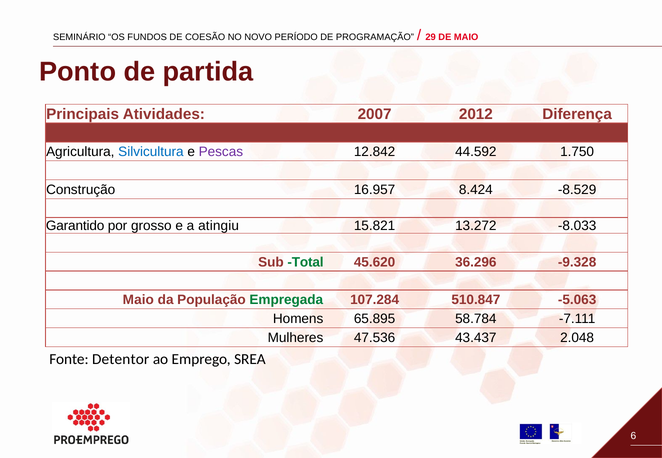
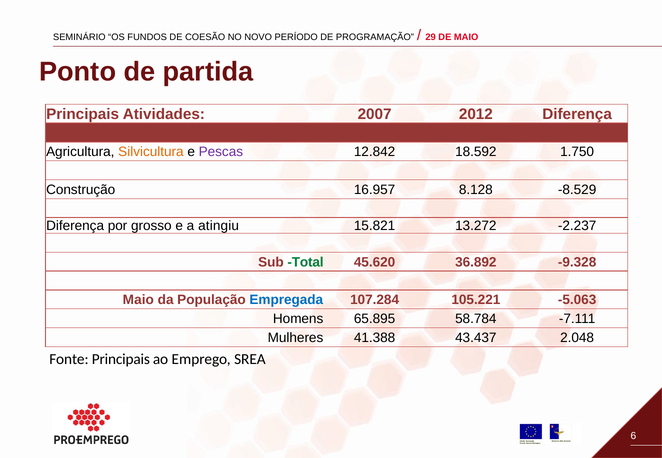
Silvicultura colour: blue -> orange (151, 152)
44.592: 44.592 -> 18.592 (476, 152)
8.424: 8.424 -> 8.128 (476, 190)
Garantido: Garantido -> Diferença (75, 226)
-8.033: -8.033 -> -2.237 (577, 226)
36.296: 36.296 -> 36.892 (476, 262)
Empregada colour: green -> blue (286, 300)
510.847: 510.847 -> 105.221 (476, 300)
47.536: 47.536 -> 41.388 (375, 338)
Fonte Detentor: Detentor -> Principais (121, 359)
